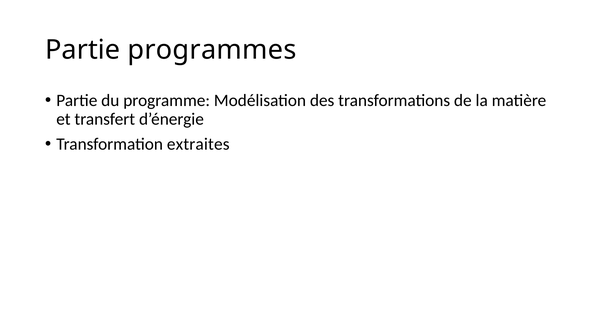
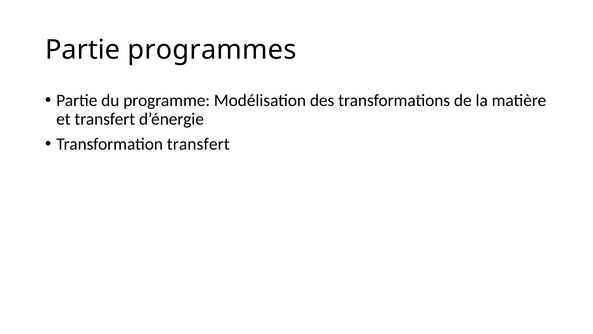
Transformation extraites: extraites -> transfert (198, 144)
